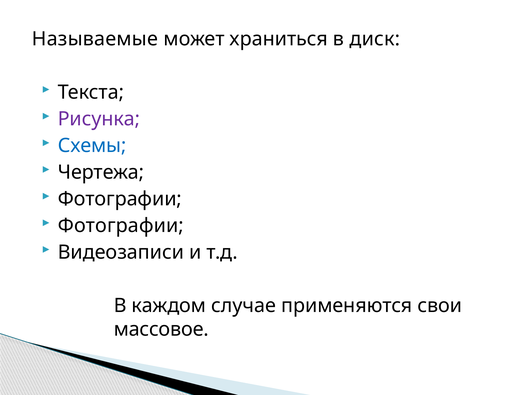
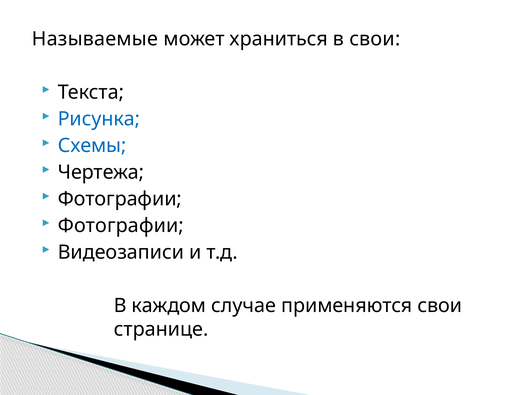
в диск: диск -> свои (375, 39)
Рисунка colour: purple -> blue (99, 119)
массовое: массовое -> странице (161, 329)
